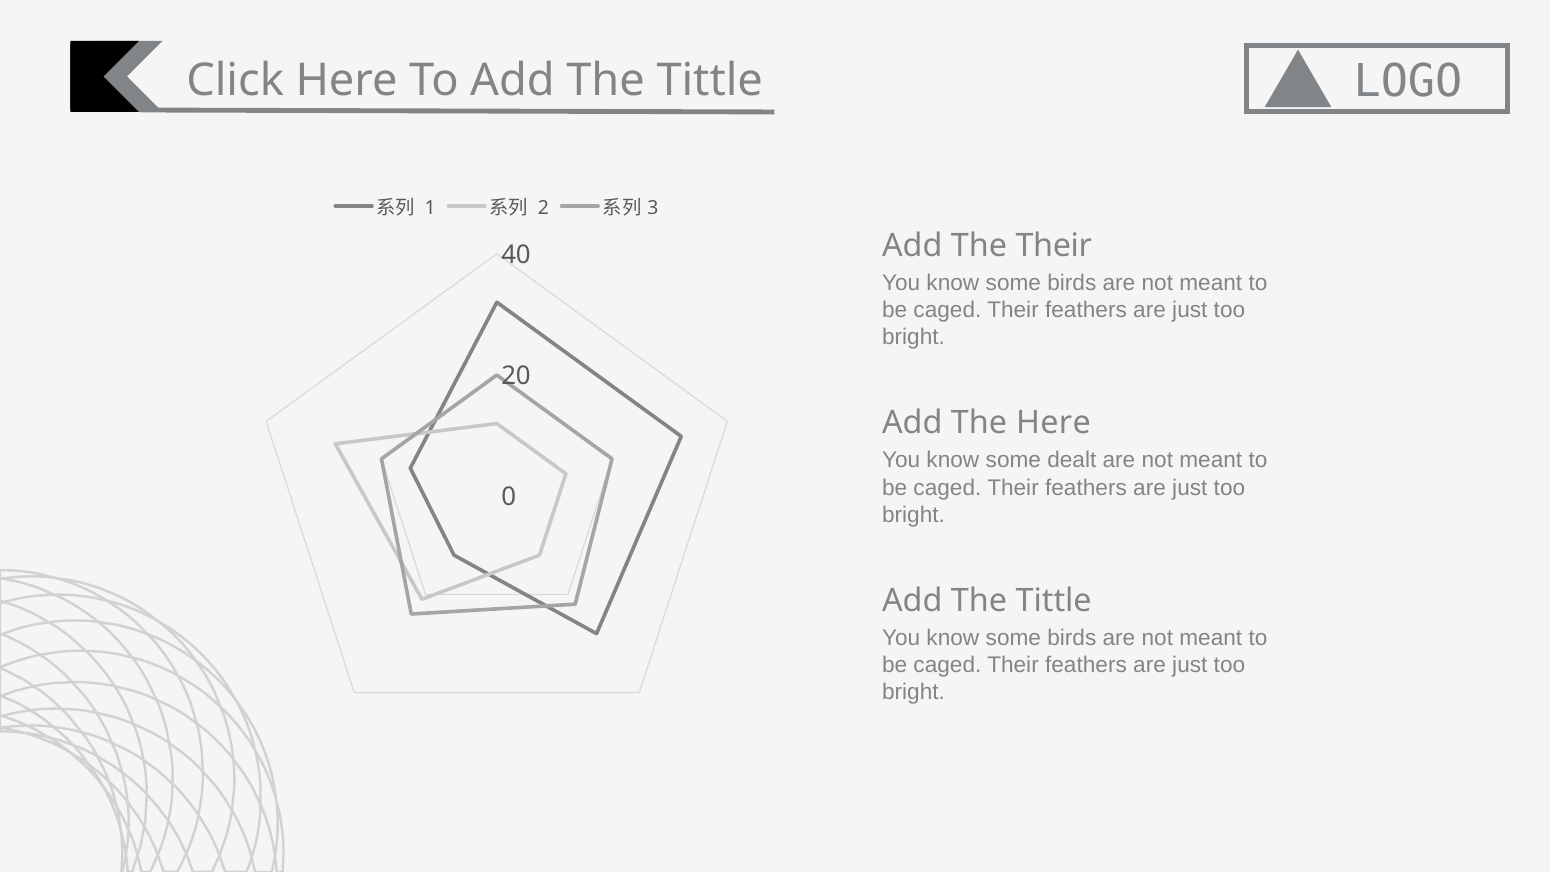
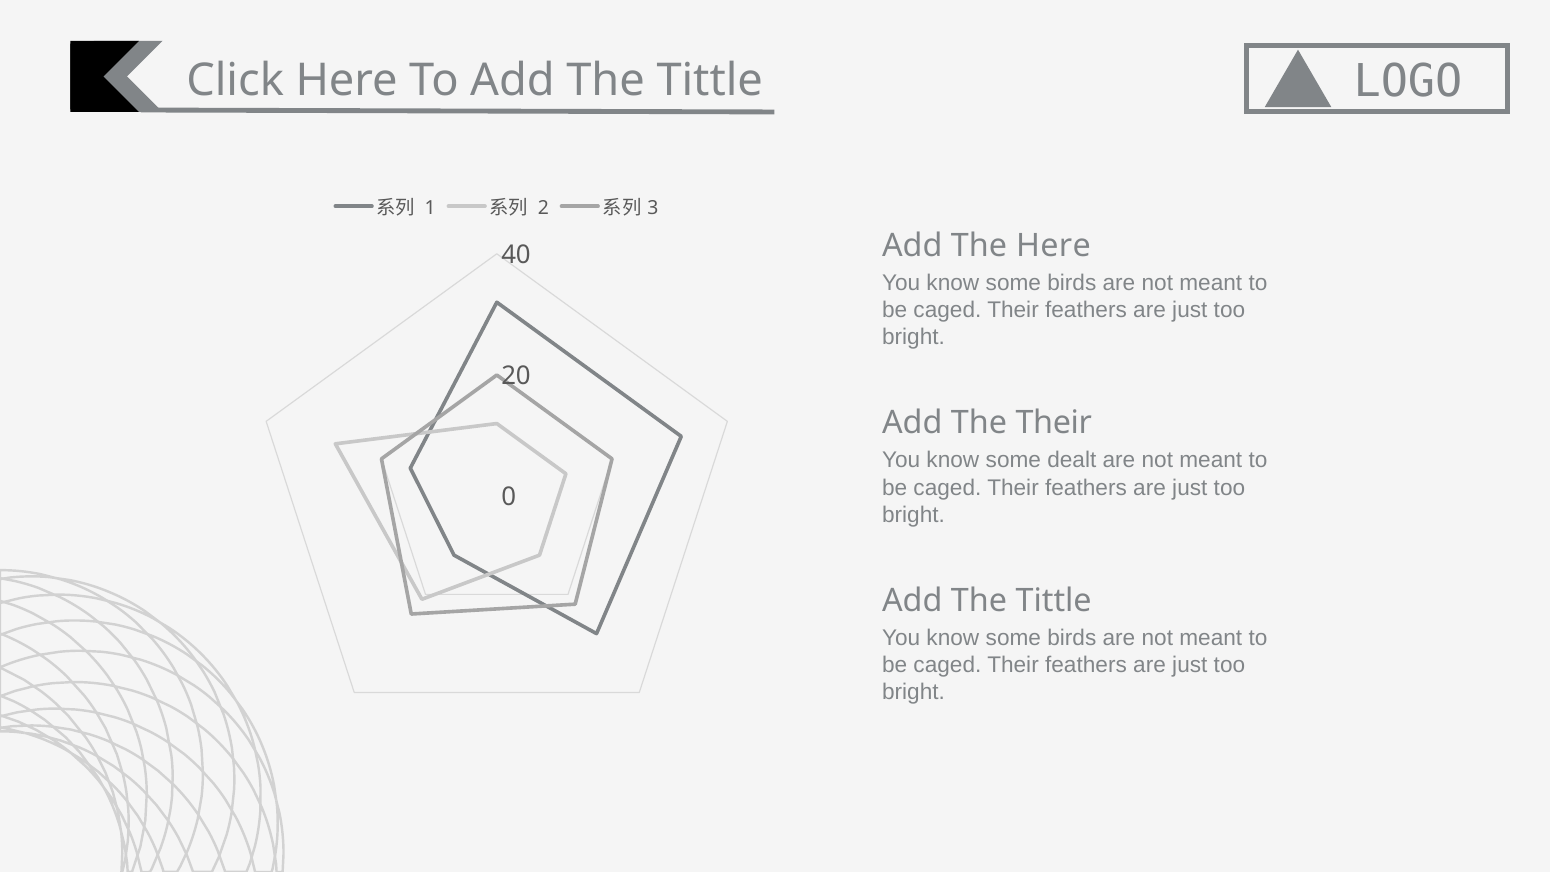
The Their: Their -> Here (1053, 245)
The Here: Here -> Their (1054, 423)
